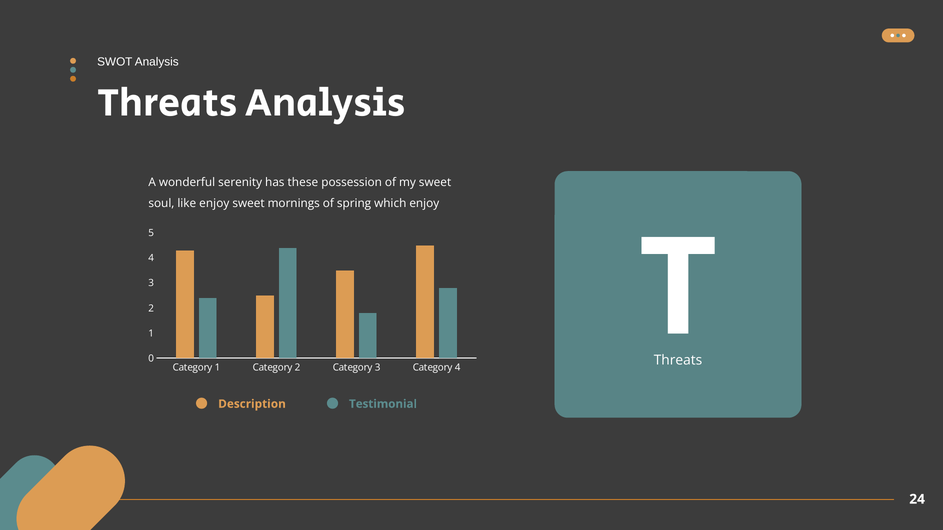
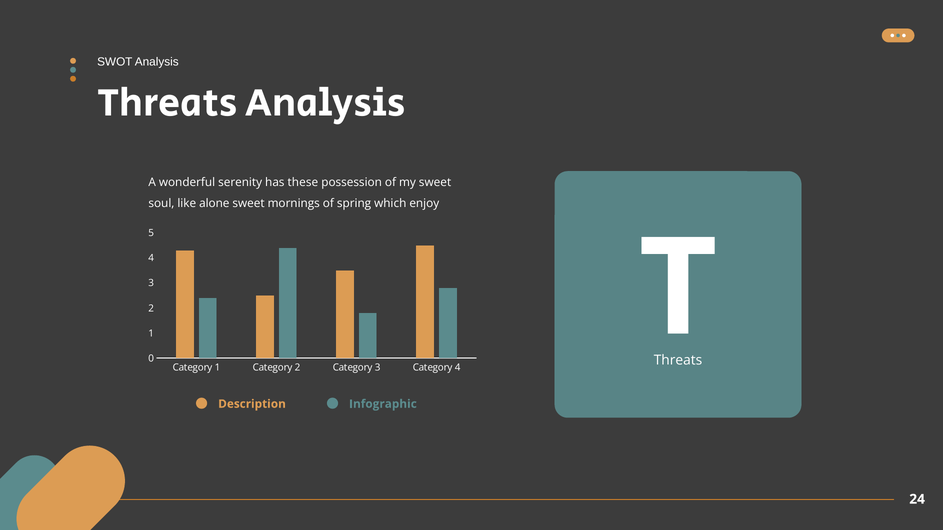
like enjoy: enjoy -> alone (214, 204)
Testimonial: Testimonial -> Infographic (383, 404)
